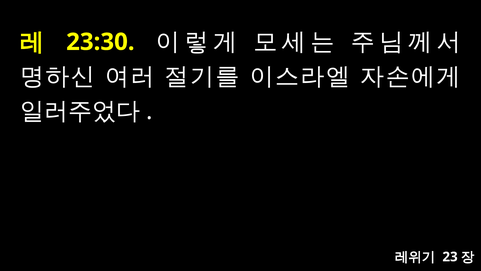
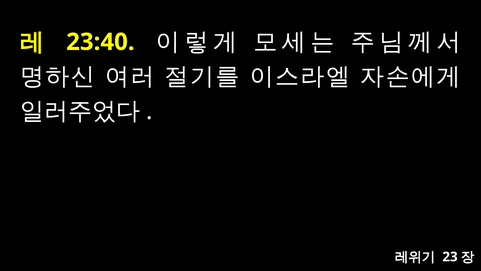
23:30: 23:30 -> 23:40 (100, 42)
